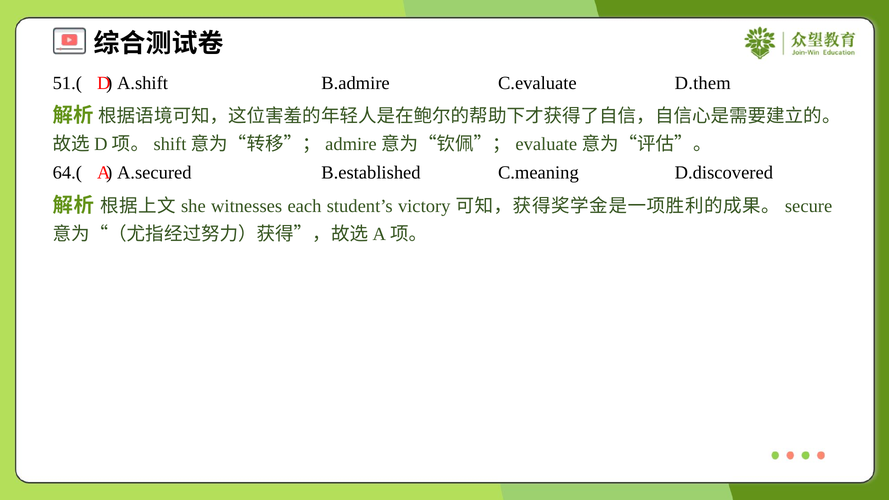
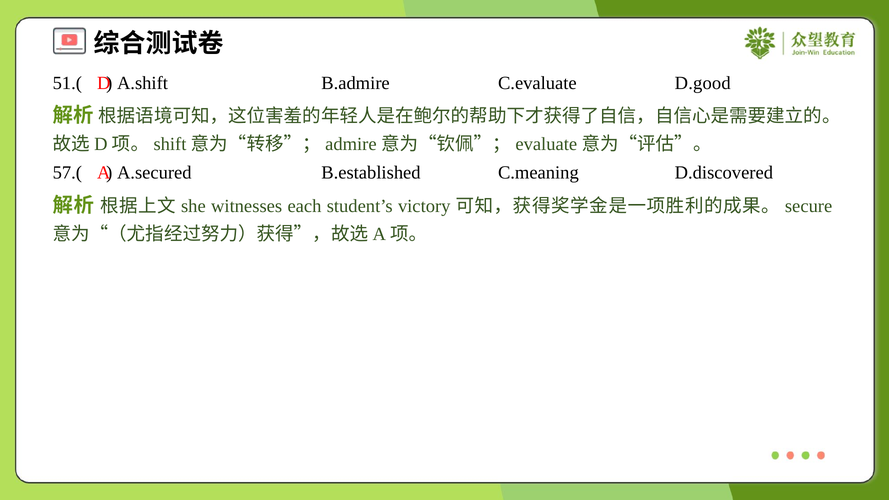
D.them: D.them -> D.good (703, 83)
64.(: 64.( -> 57.( (67, 173)
